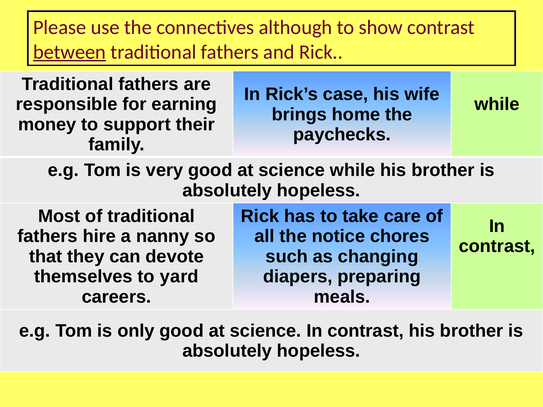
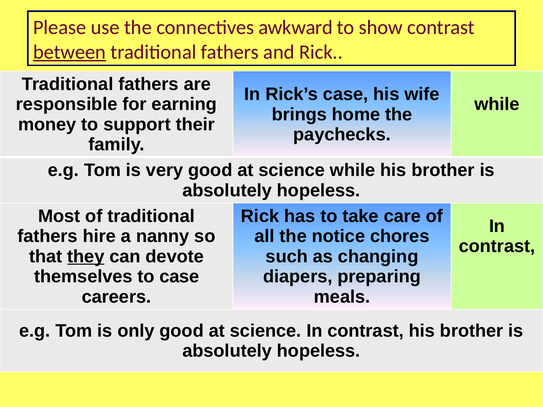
although: although -> awkward (296, 28)
they underline: none -> present (86, 257)
to yard: yard -> case (179, 277)
